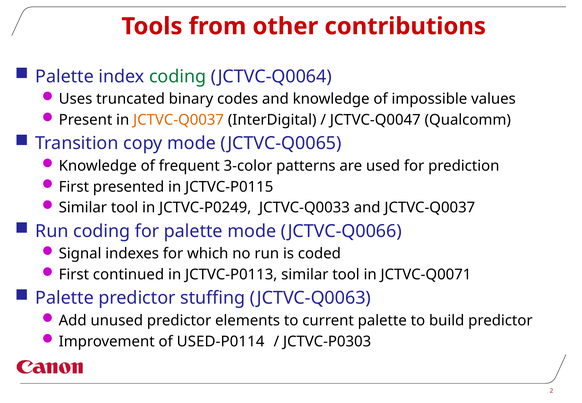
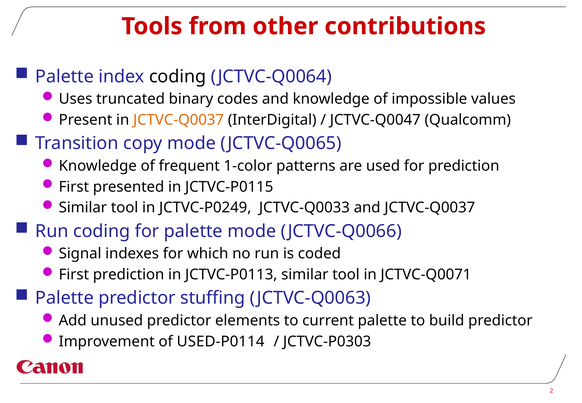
coding colour: green -> black (178, 77)
3-color: 3-color -> 1-color (248, 166)
First continued: continued -> prediction (129, 275)
